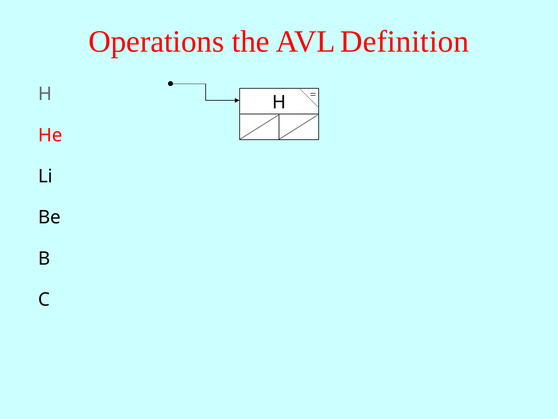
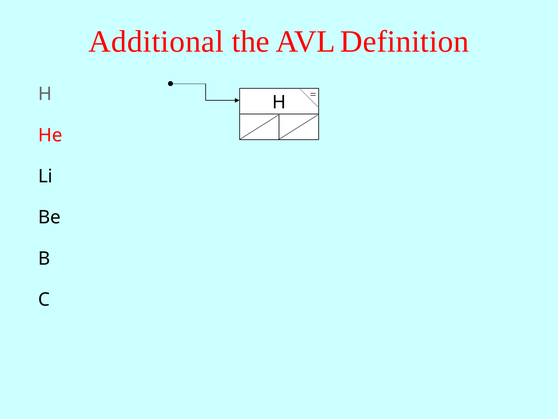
Operations: Operations -> Additional (156, 42)
